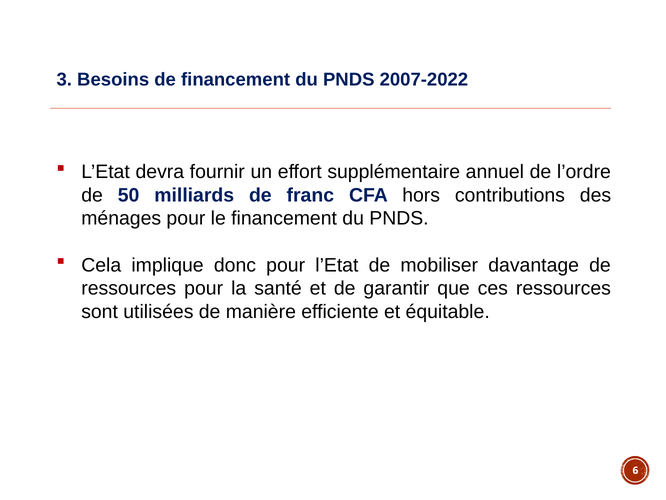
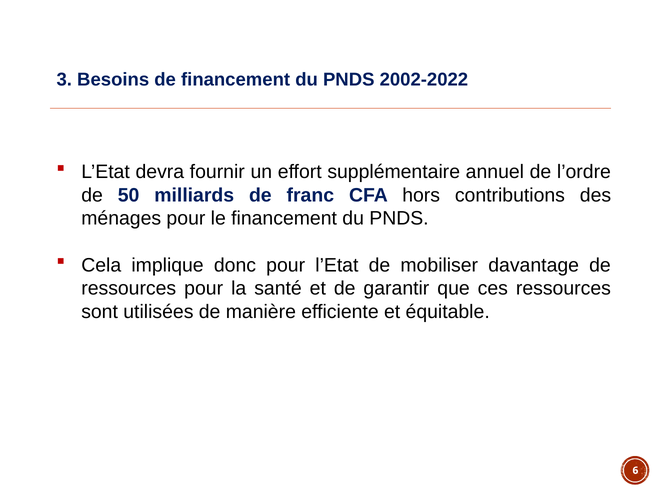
2007-2022: 2007-2022 -> 2002-2022 (424, 79)
